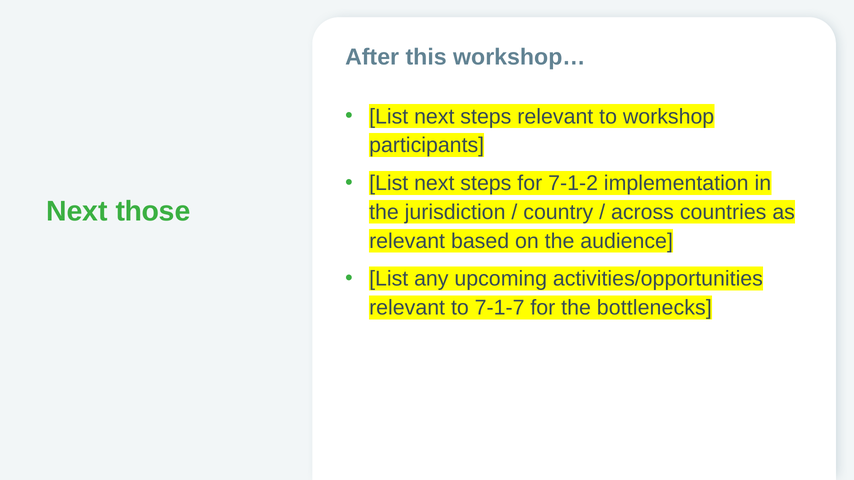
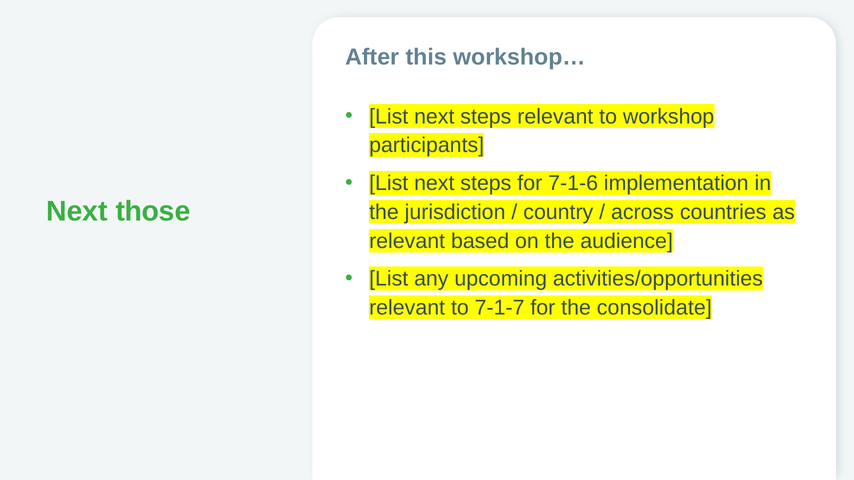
7-1-2: 7-1-2 -> 7-1-6 (573, 183)
bottlenecks: bottlenecks -> consolidate (654, 308)
